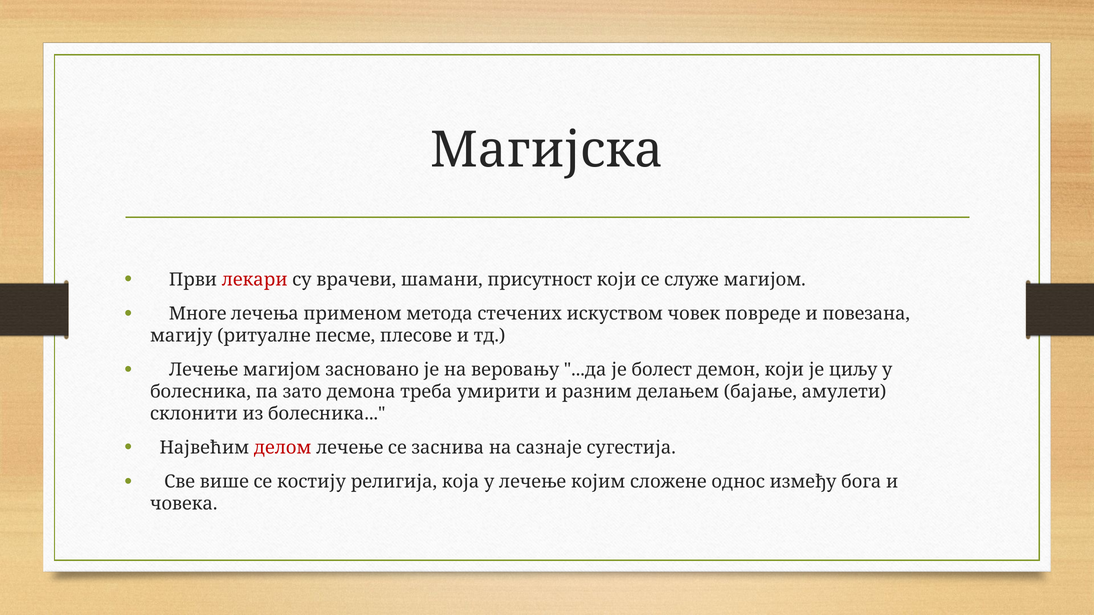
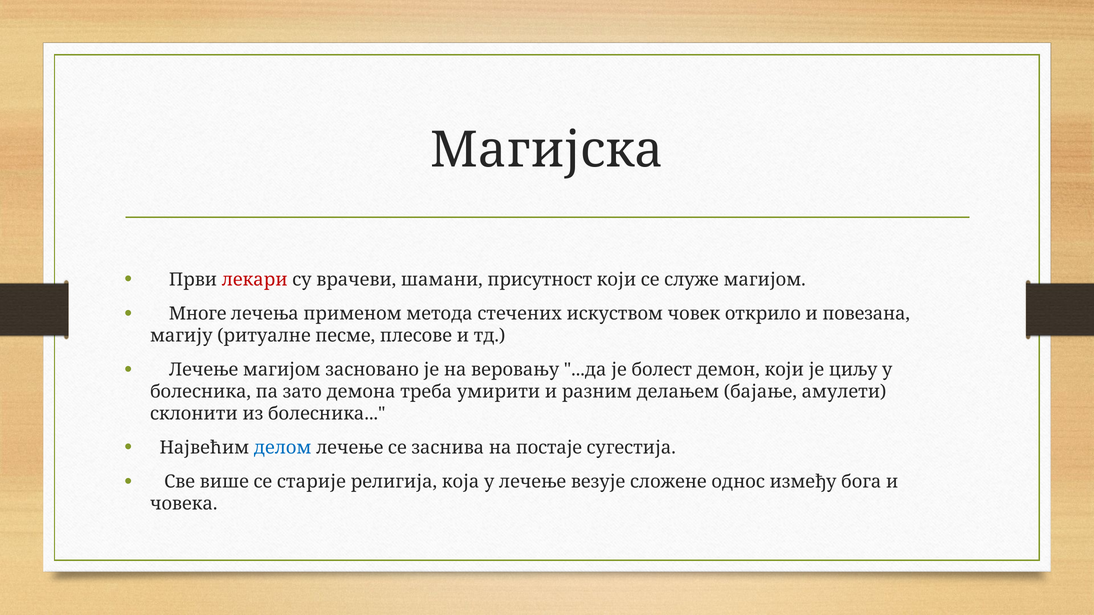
повреде: повреде -> открило (763, 314)
делом colour: red -> blue (283, 448)
сазнаје: сазнаје -> постаје (549, 448)
костију: костију -> старије (311, 482)
којим: којим -> везује (598, 482)
